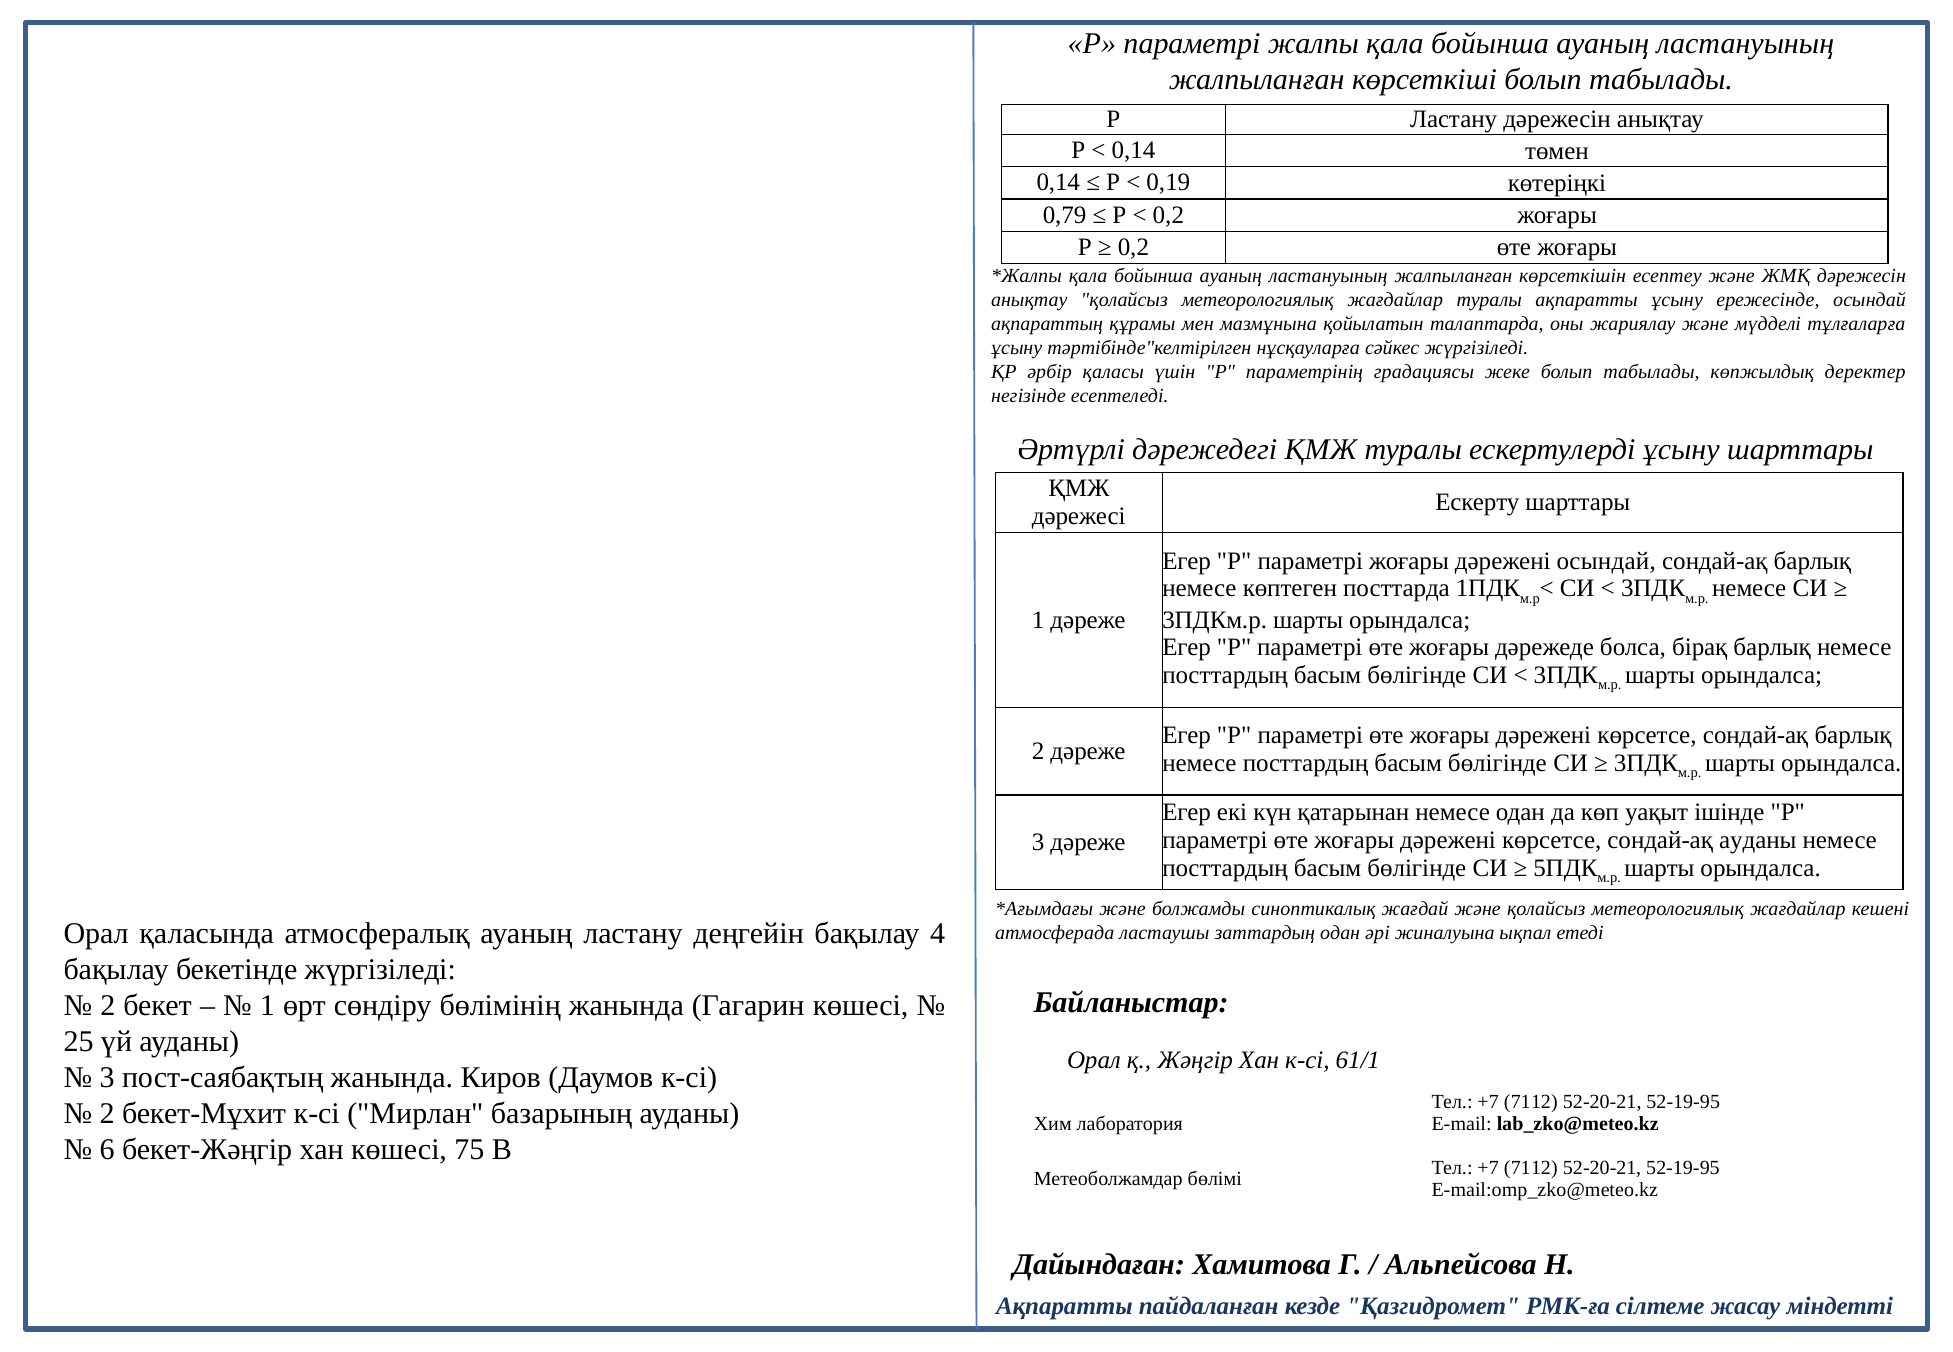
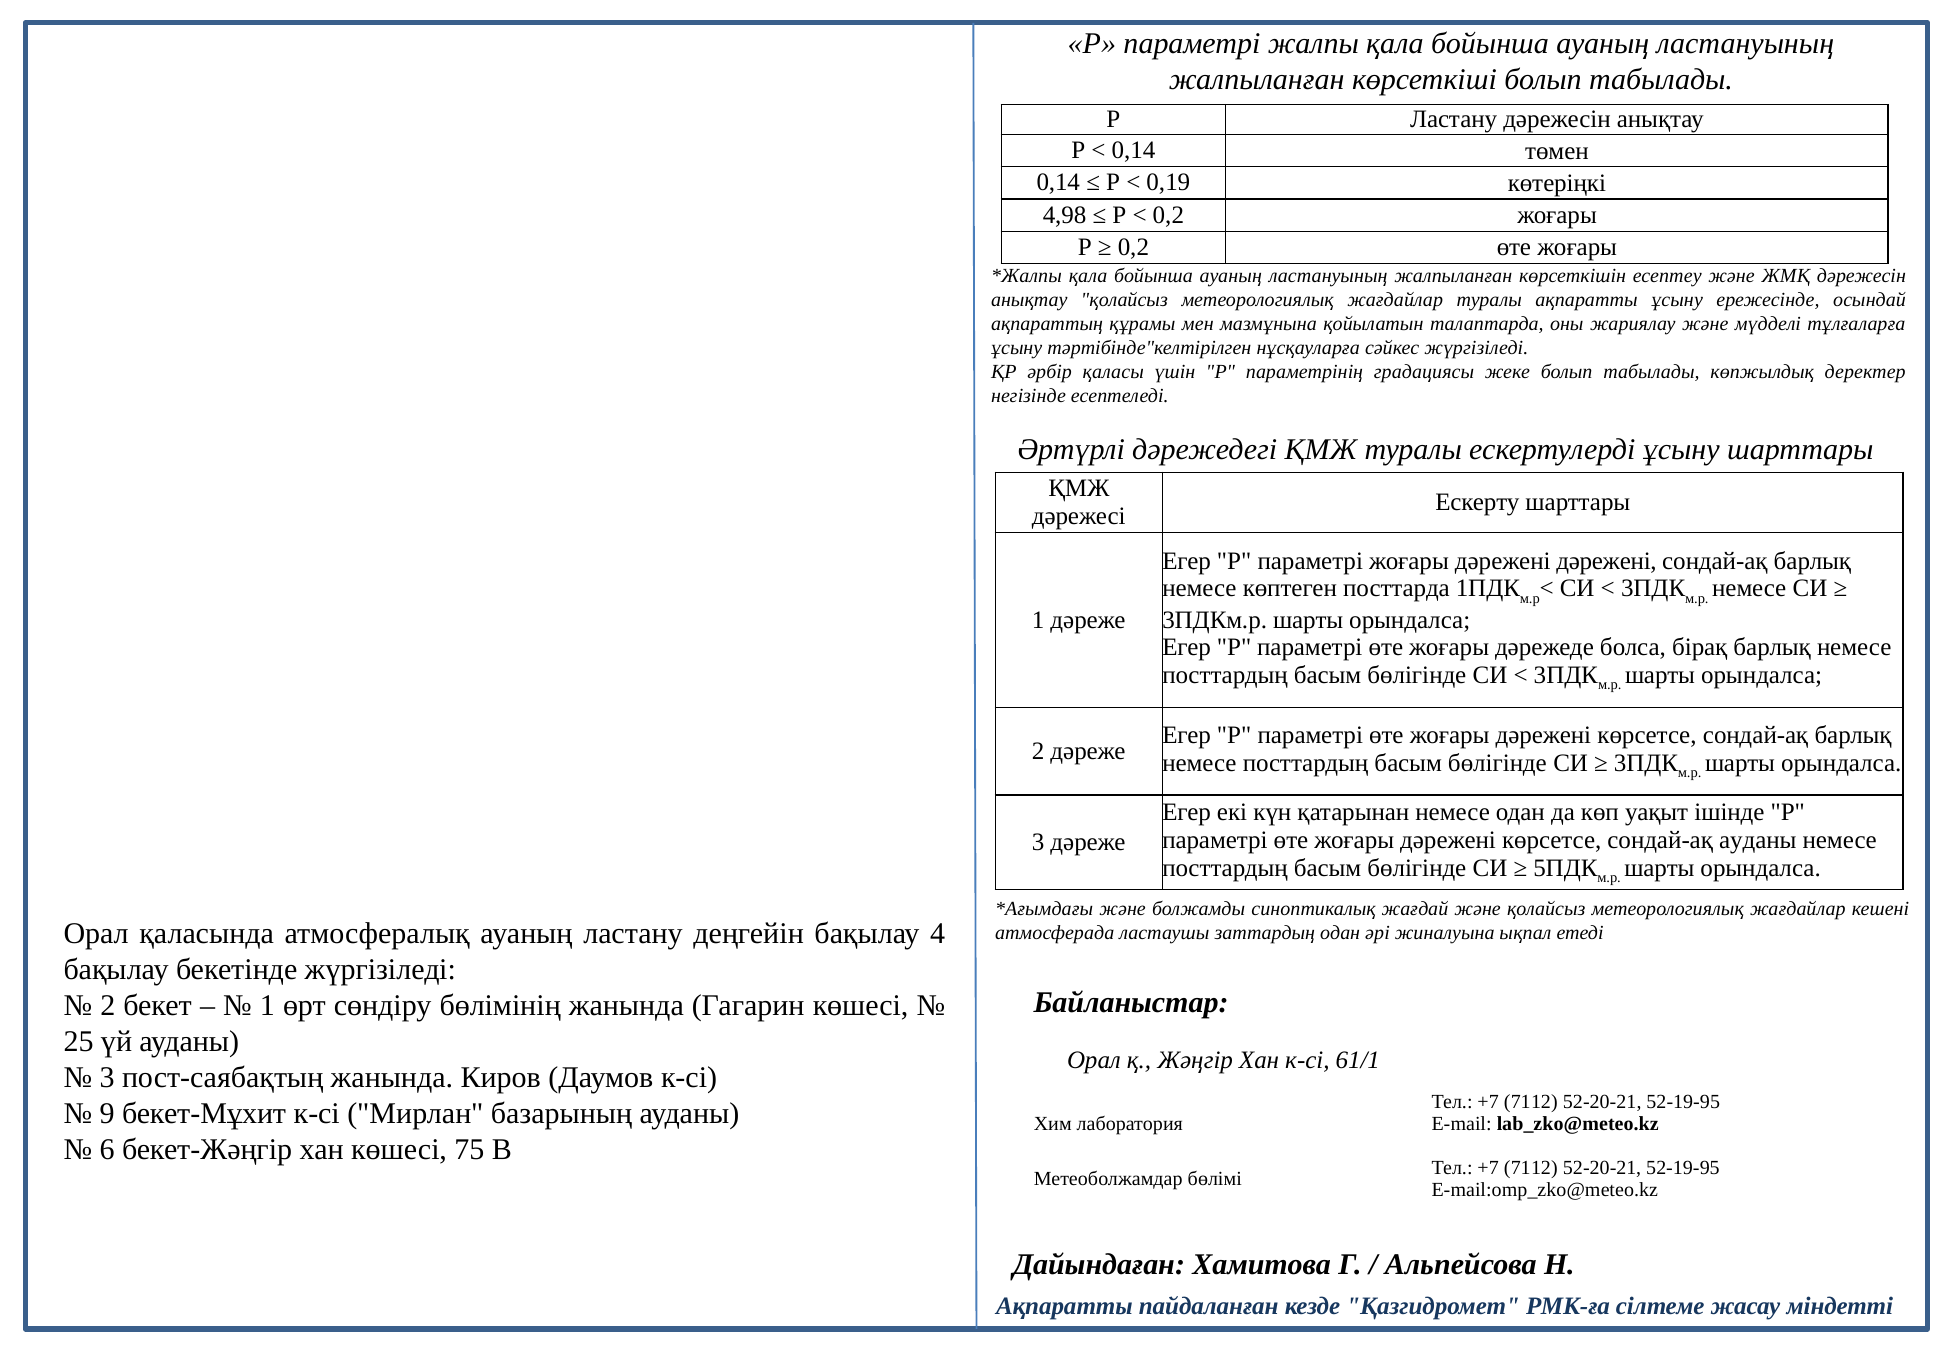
0,79: 0,79 -> 4,98 (1065, 215)
дәрежені осындай: осындай -> дәрежені (1607, 561)
2: 2 -> 9 (107, 1114)
